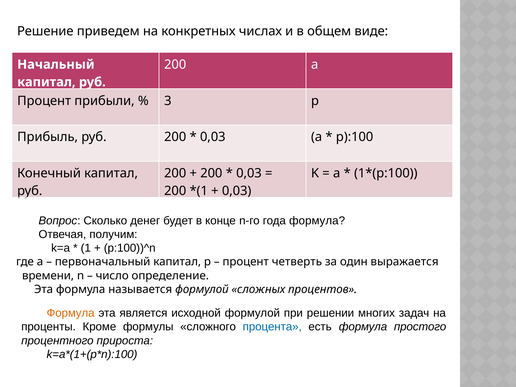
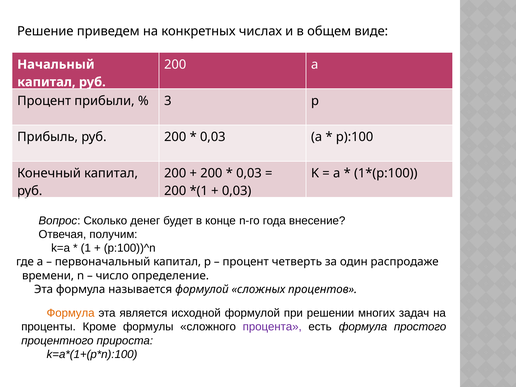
года формула: формула -> внесение (317, 221)
выражается: выражается -> распродаже (405, 262)
процента colour: blue -> purple (272, 327)
